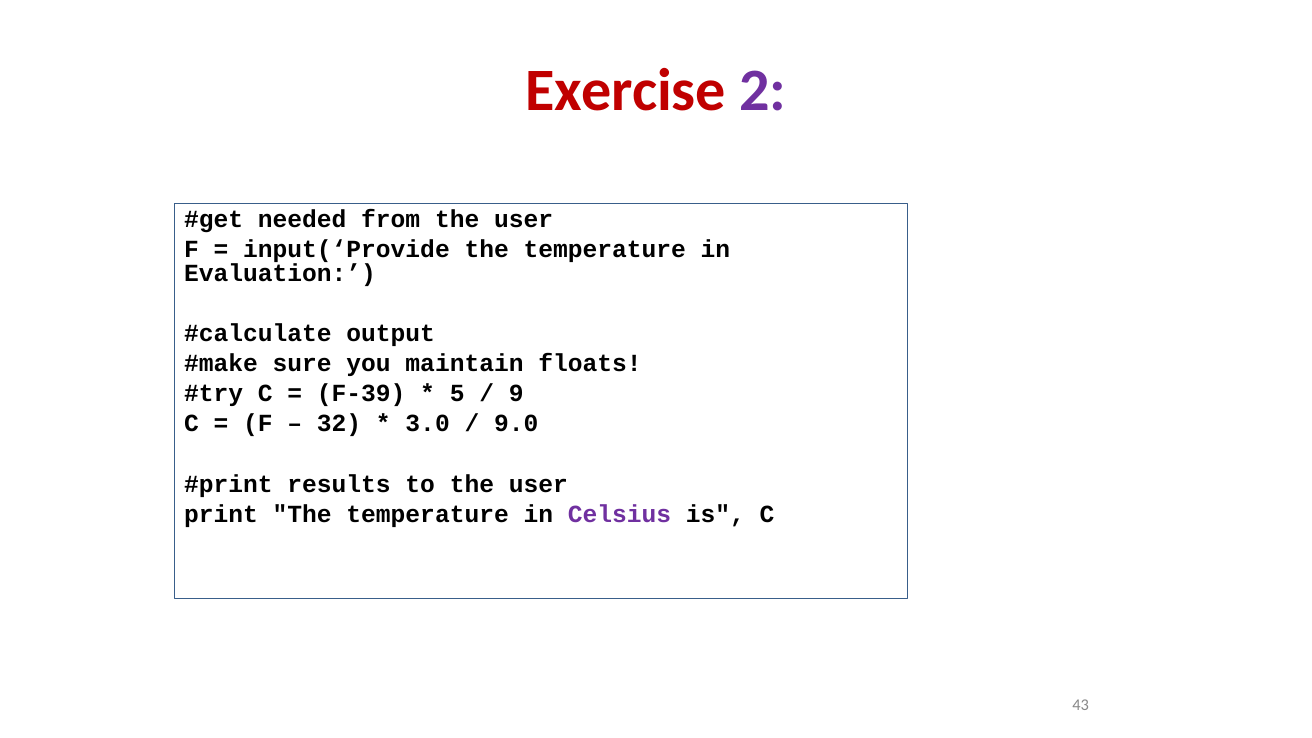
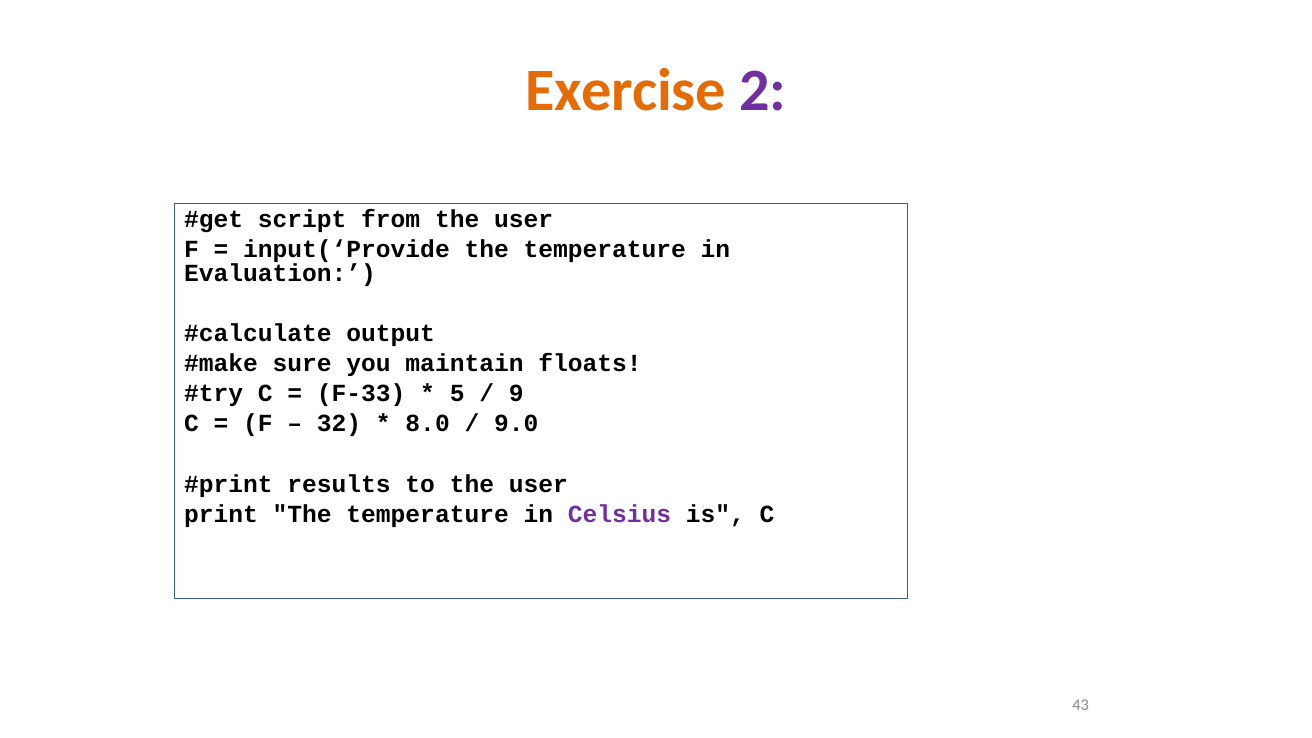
Exercise colour: red -> orange (626, 91)
needed: needed -> script (302, 219)
F-39: F-39 -> F-33 (361, 394)
3.0: 3.0 -> 8.0 (428, 424)
